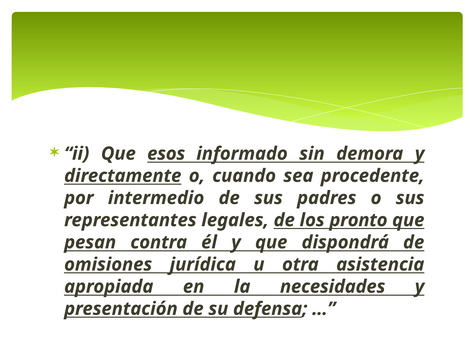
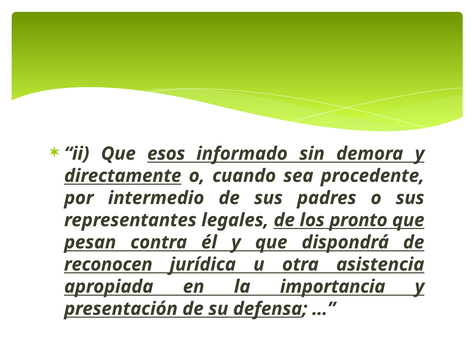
omisiones: omisiones -> reconocen (108, 264)
necesidades: necesidades -> importancia (333, 286)
